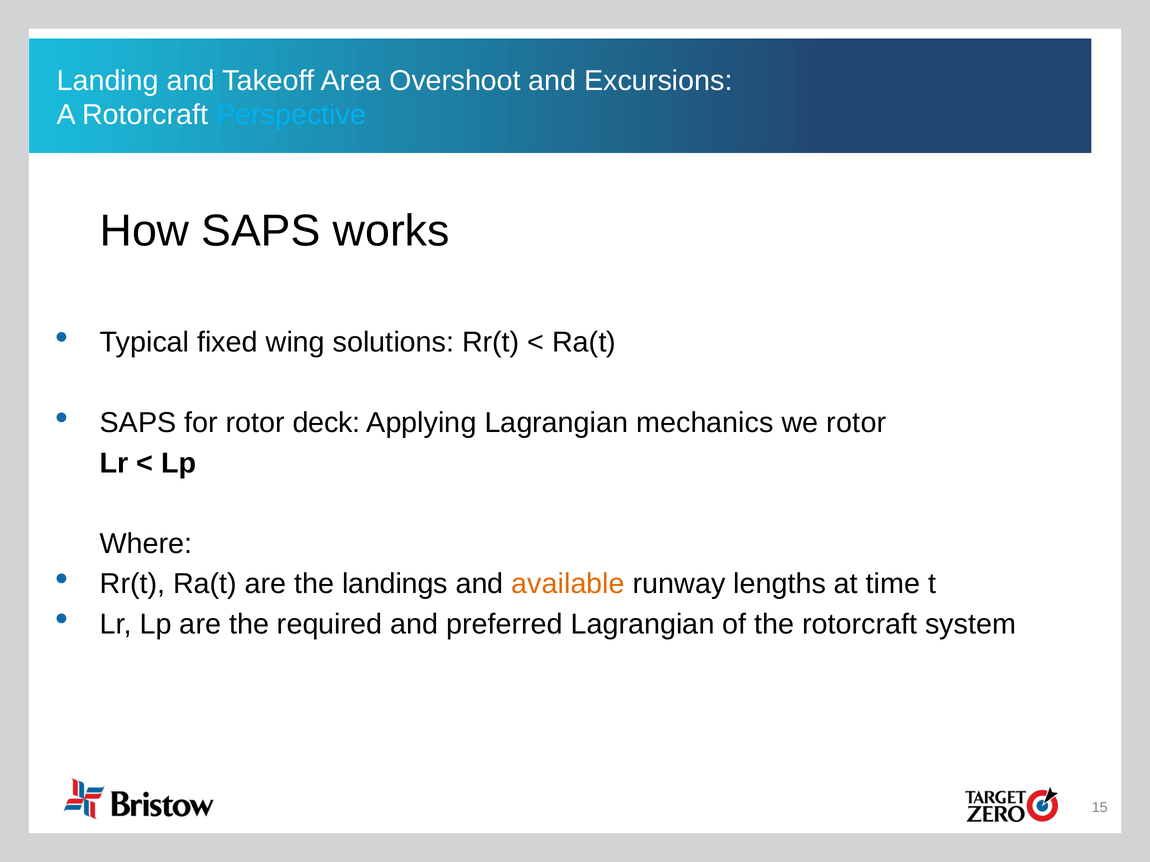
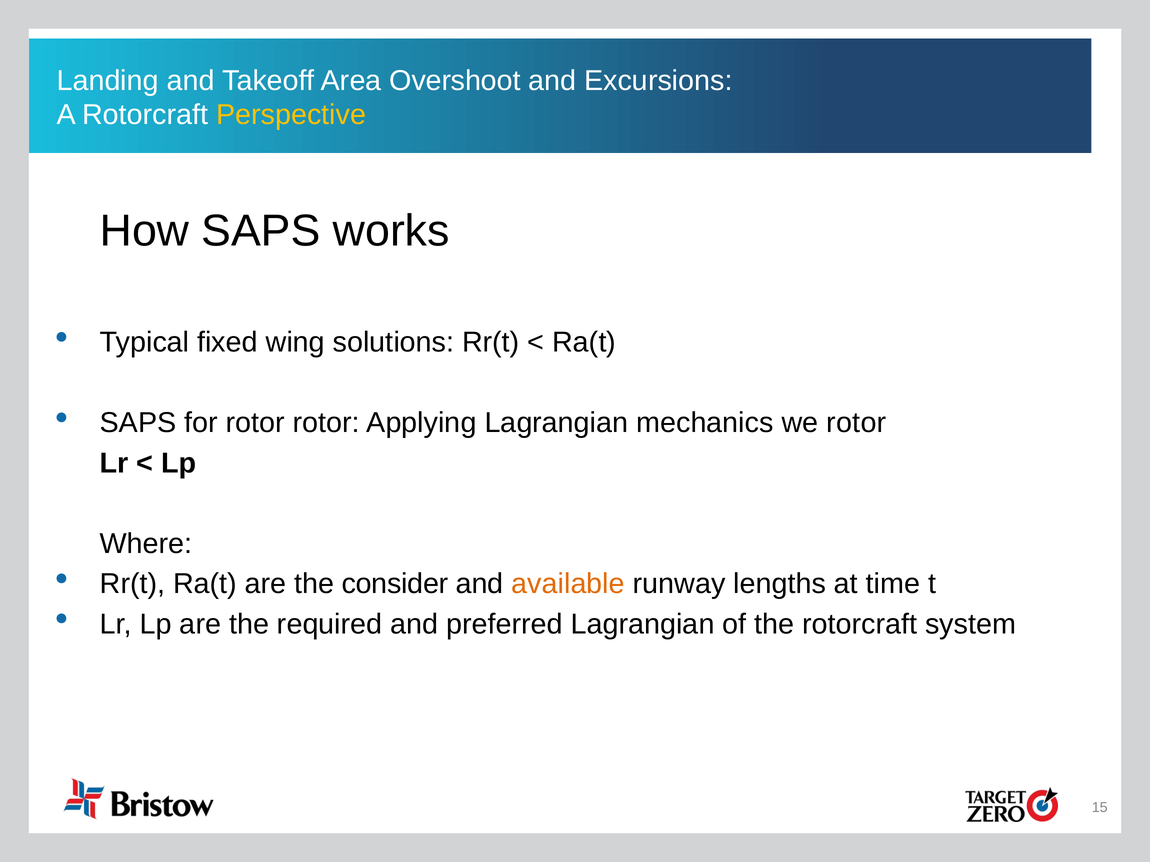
Perspective colour: light blue -> yellow (291, 115)
rotor deck: deck -> rotor (326, 423)
landings: landings -> consider (395, 584)
